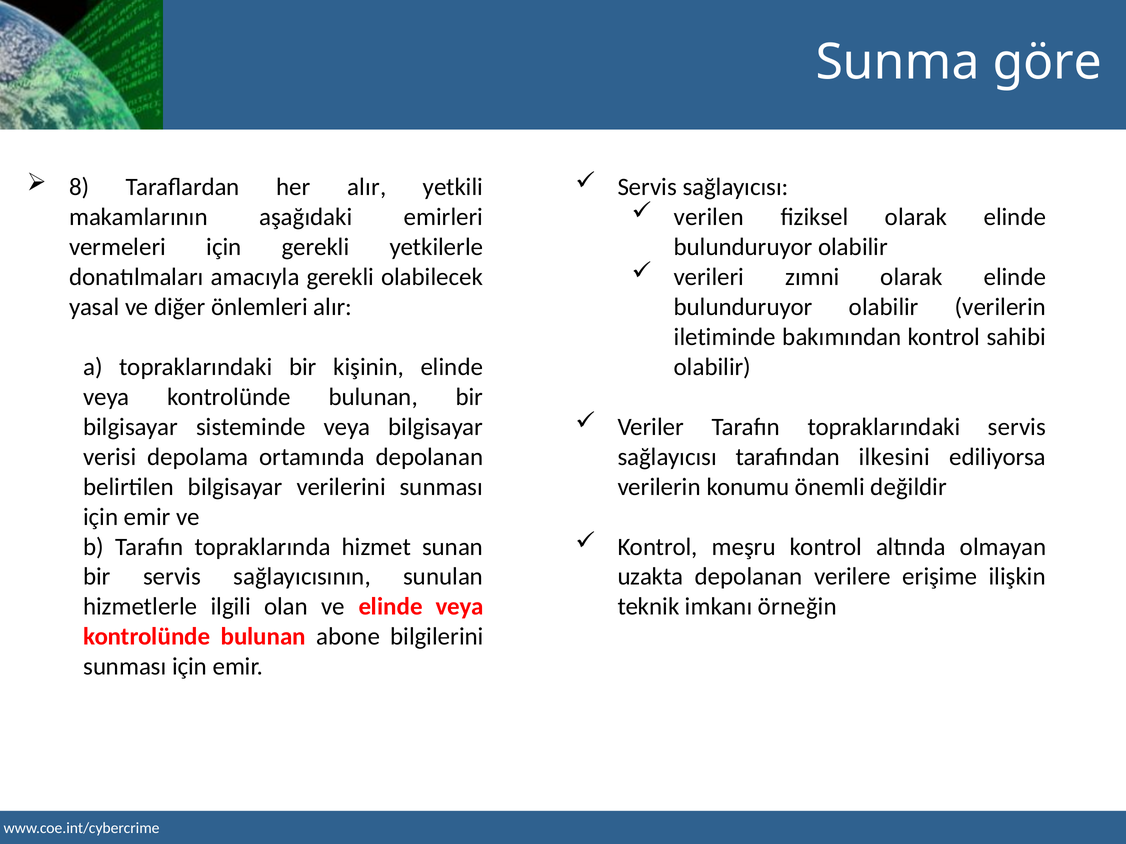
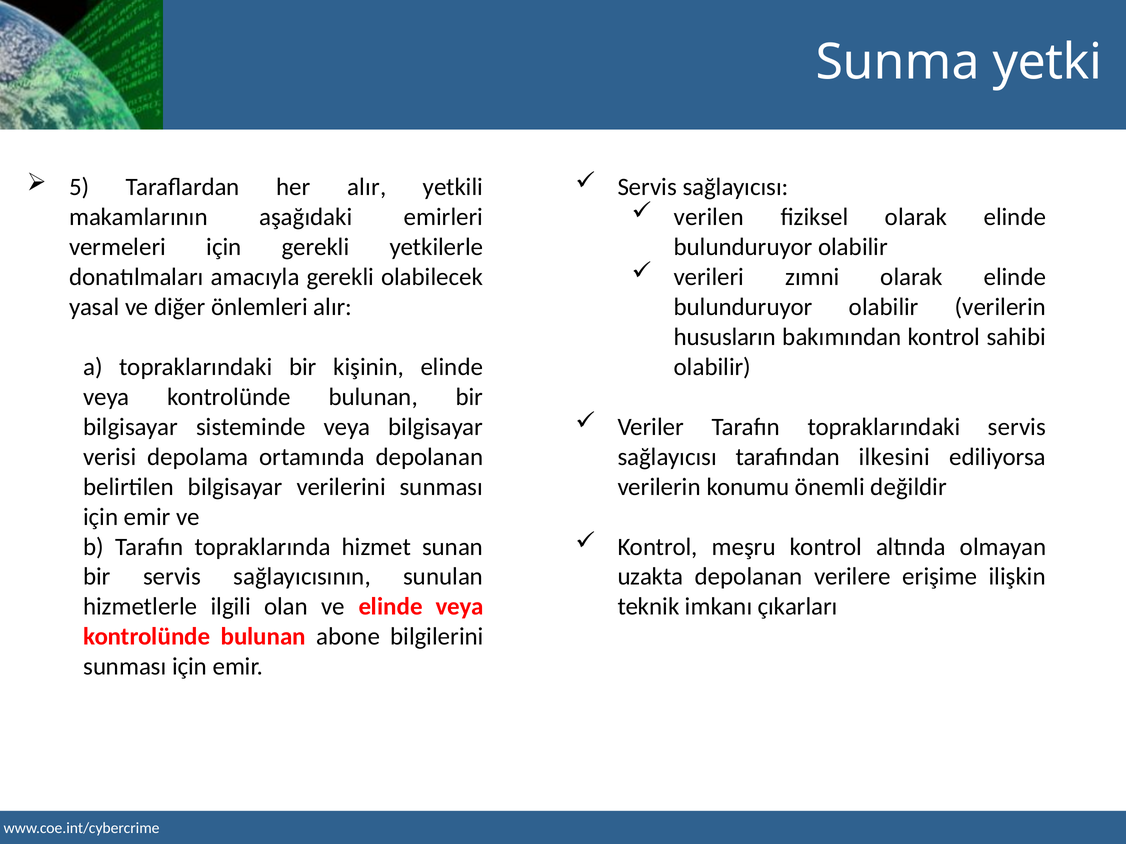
göre: göre -> yetki (1047, 63)
8: 8 -> 5 (79, 187)
iletiminde: iletiminde -> hususların (725, 337)
örneğin: örneğin -> çıkarları (798, 607)
